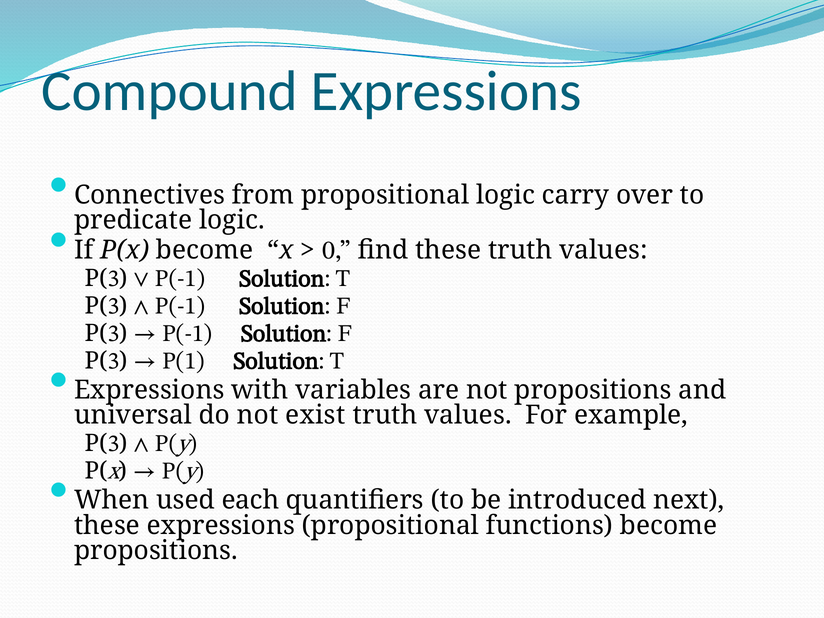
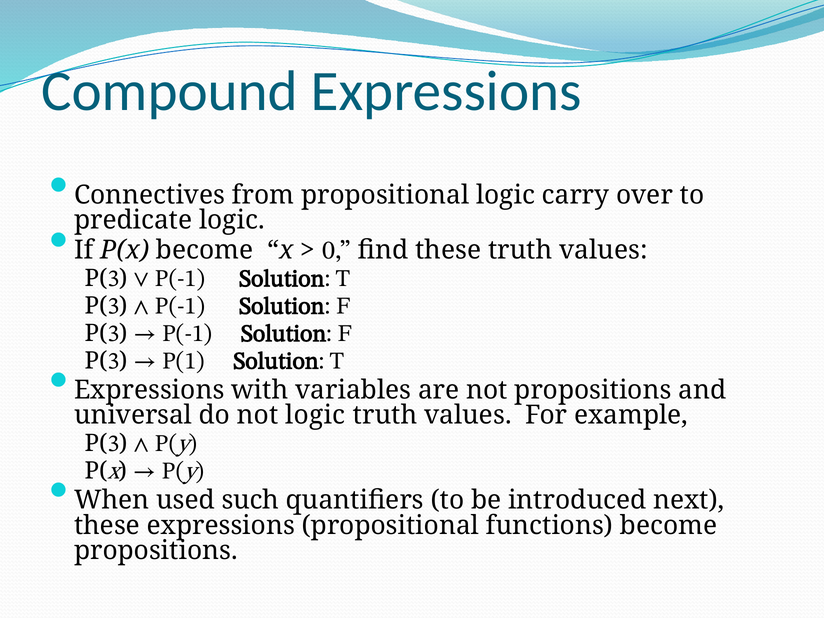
not exist: exist -> logic (315, 415)
each: each -> such (250, 500)
